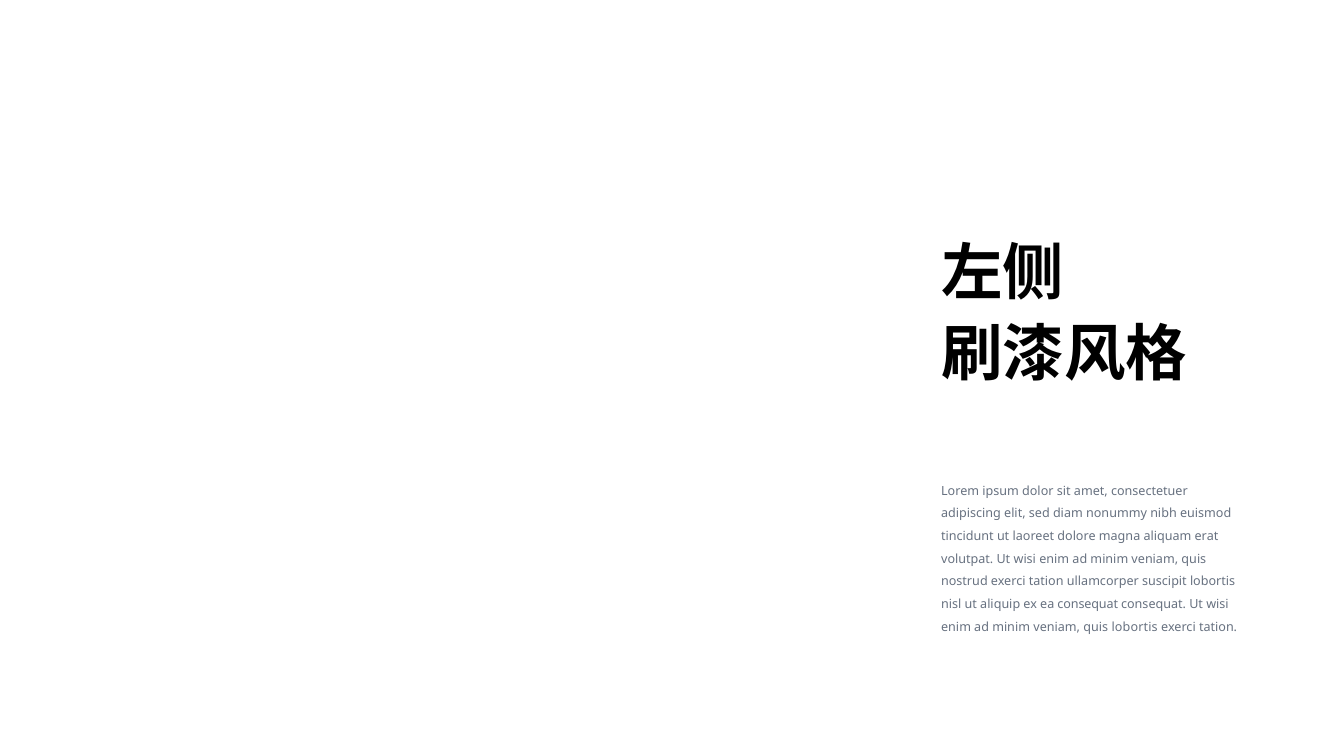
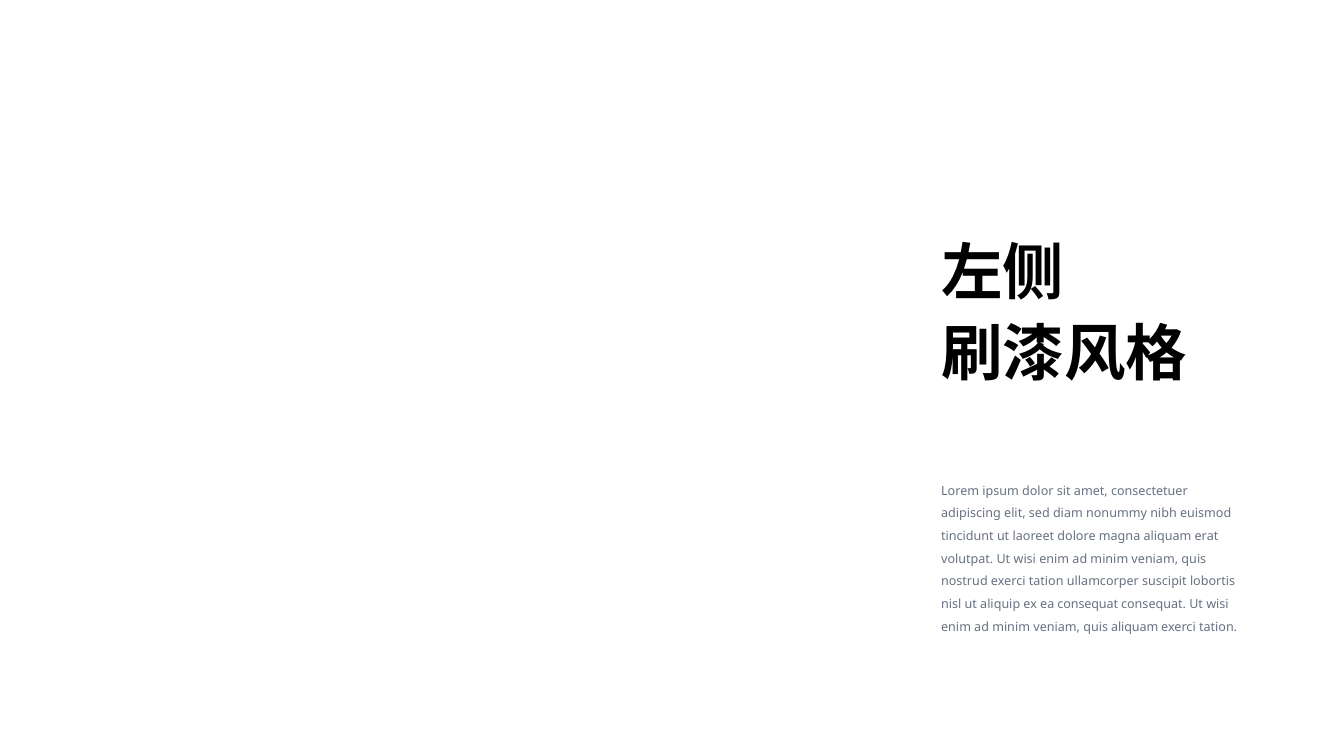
quis lobortis: lobortis -> aliquam (1135, 627)
